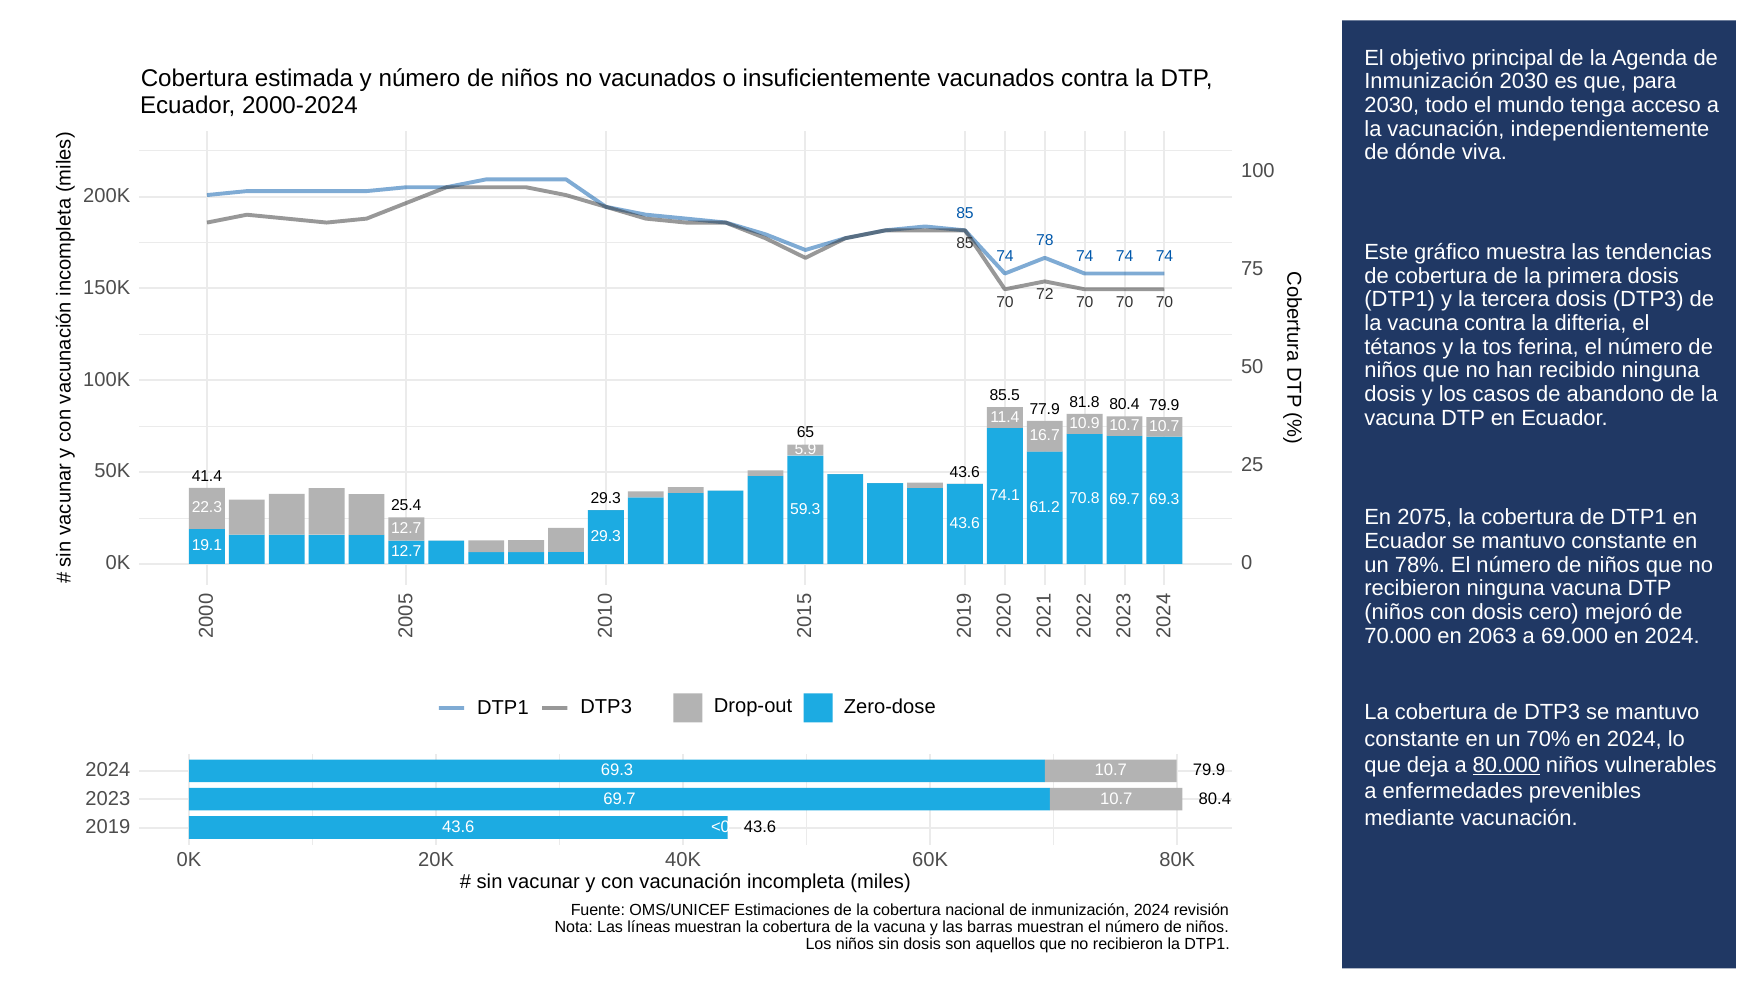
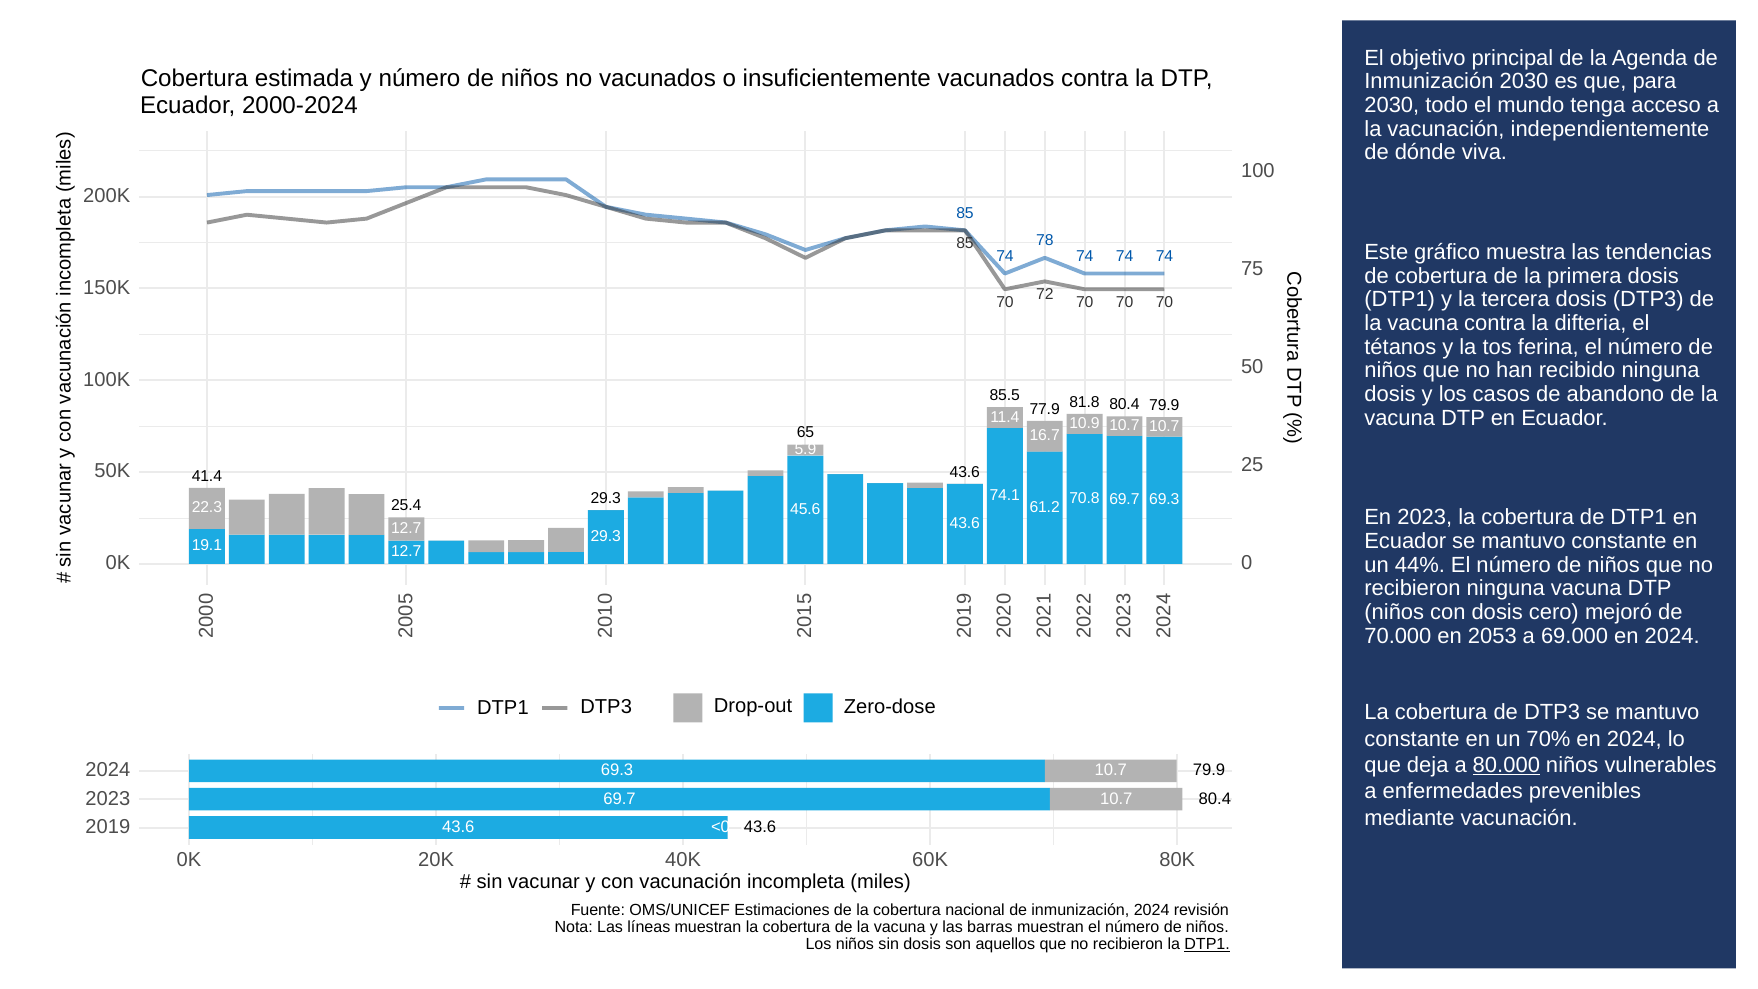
59.3: 59.3 -> 45.6 (805, 509)
En 2075: 2075 -> 2023 (1425, 517)
78%: 78% -> 44% (1420, 565)
2063: 2063 -> 2053 (1492, 636)
DTP1 underline: none -> present (1207, 944)
